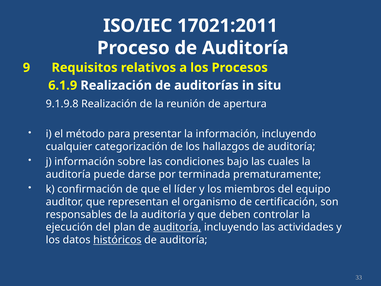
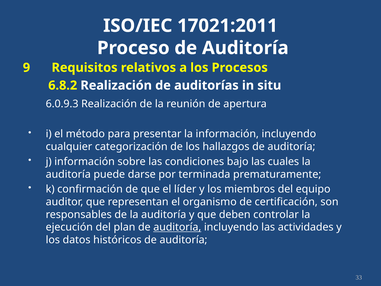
6.1.9: 6.1.9 -> 6.8.2 (63, 85)
9.1.9.8: 9.1.9.8 -> 6.0.9.3 (62, 104)
históricos underline: present -> none (117, 240)
